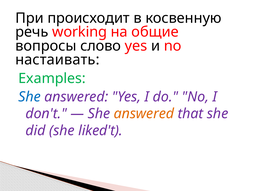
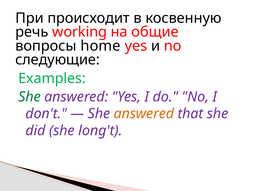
слово: слово -> home (100, 46)
настаивать: настаивать -> следующие (58, 60)
She colour: blue -> green (30, 97)
liked't: liked't -> long't (100, 131)
